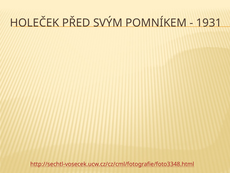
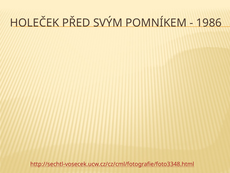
1931: 1931 -> 1986 (209, 23)
